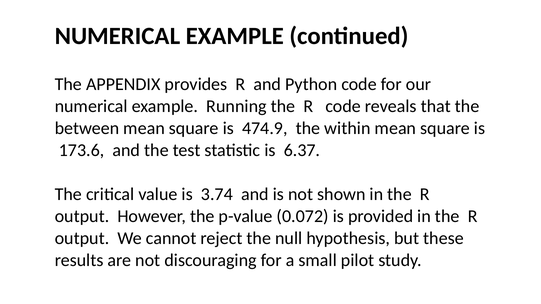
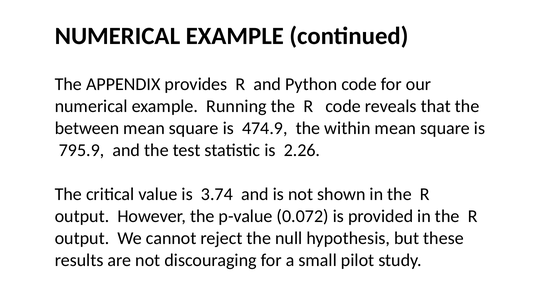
173.6: 173.6 -> 795.9 (82, 150)
6.37: 6.37 -> 2.26 (302, 150)
